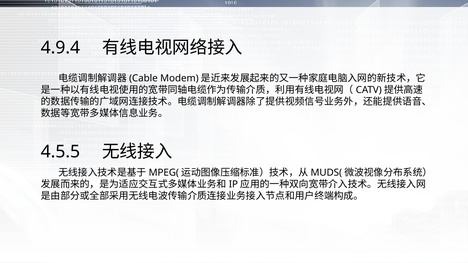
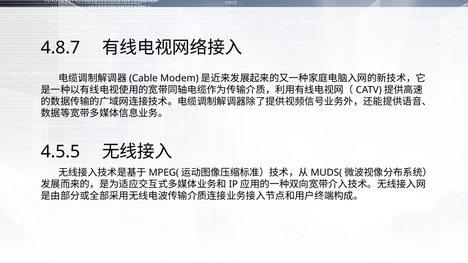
4.9.4: 4.9.4 -> 4.8.7 (61, 48)
